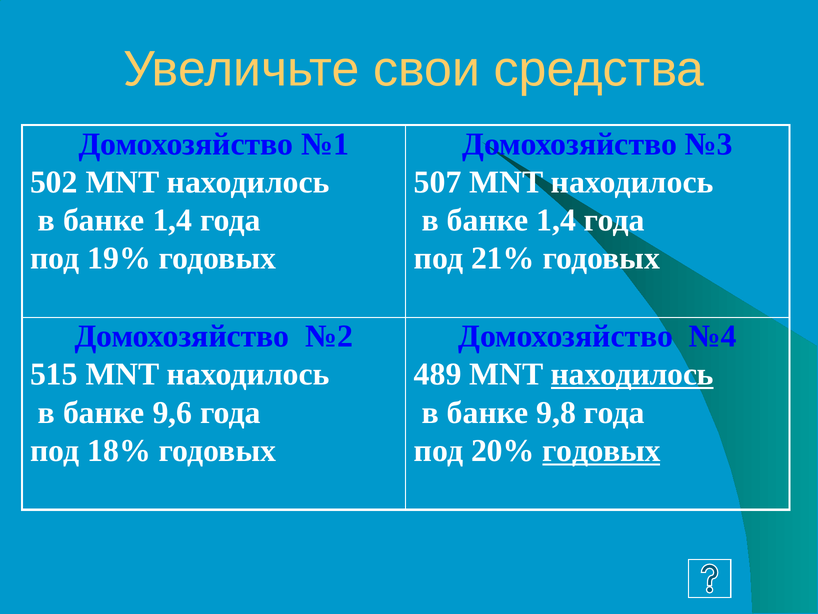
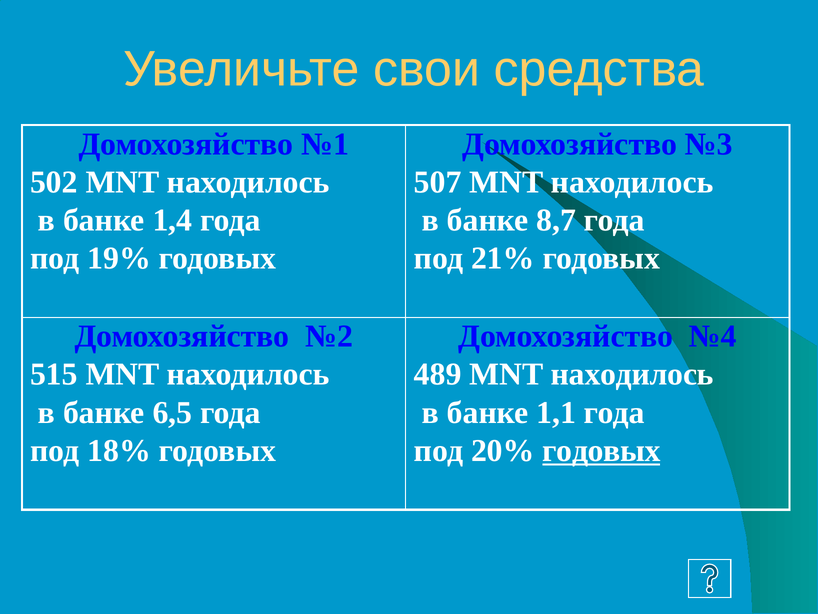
1,4: 1,4 -> 8,7 (556, 220)
находилось underline: present -> none (632, 374)
9,6: 9,6 -> 6,5 (172, 412)
9,8: 9,8 -> 1,1 (556, 412)
